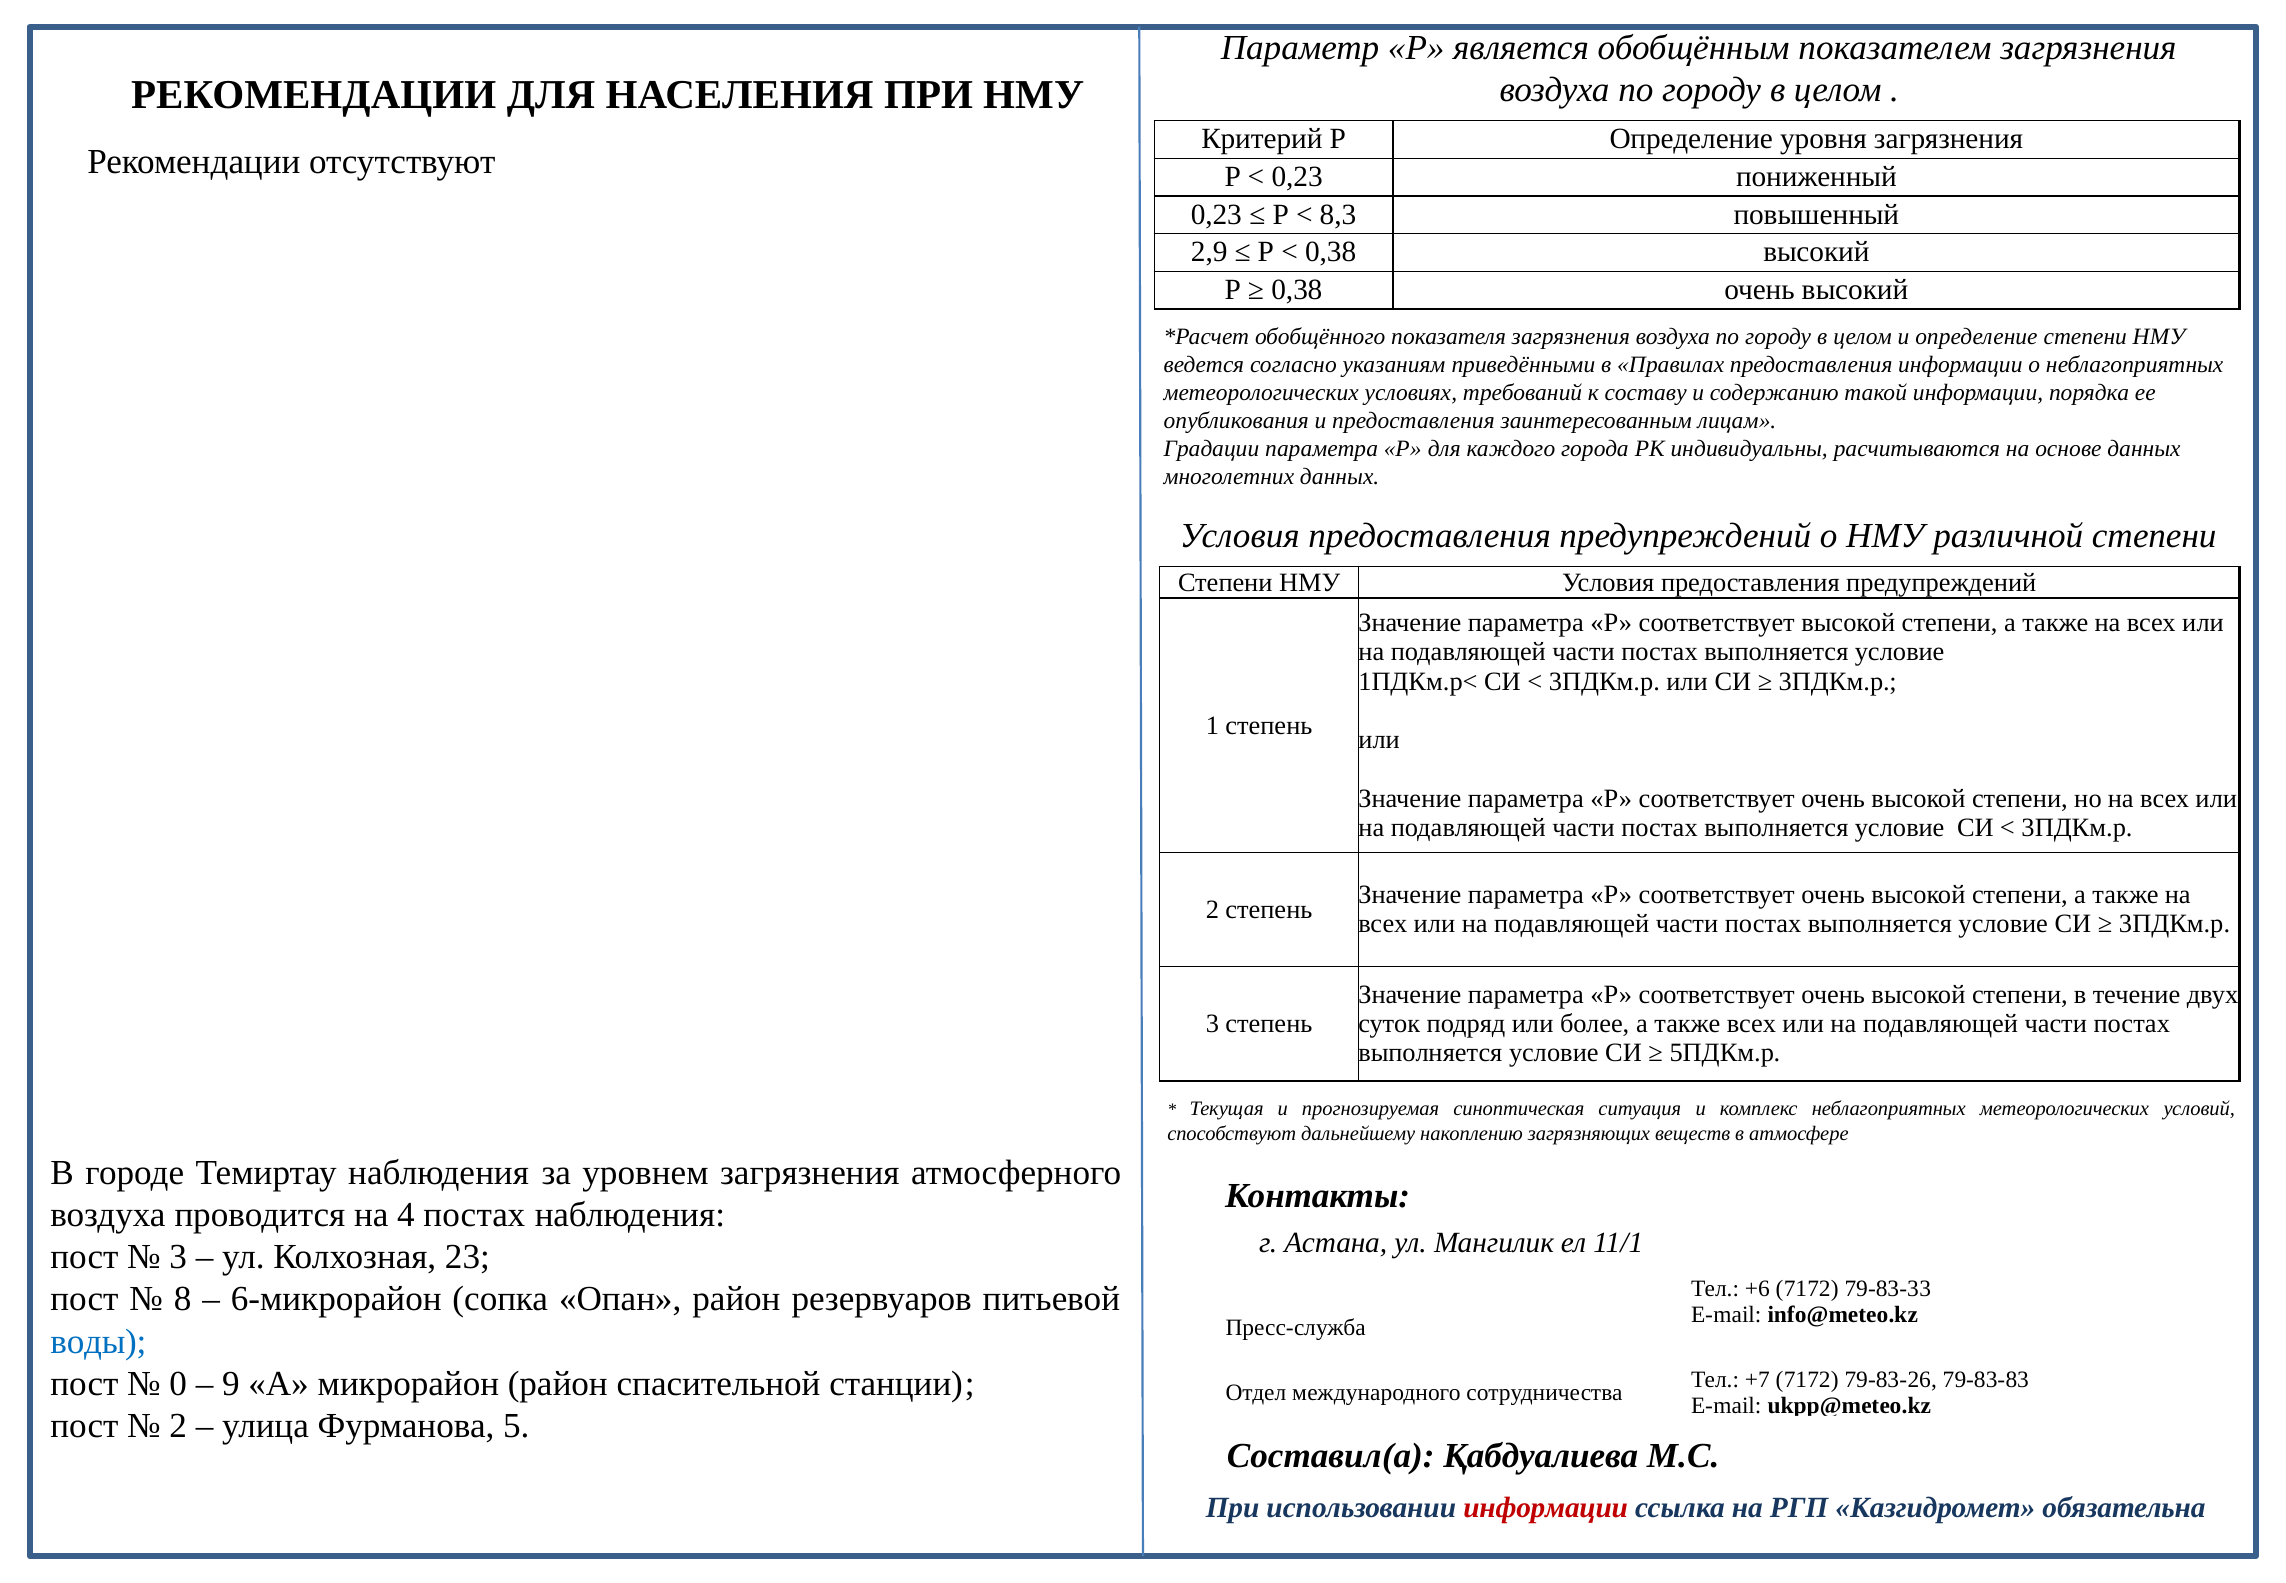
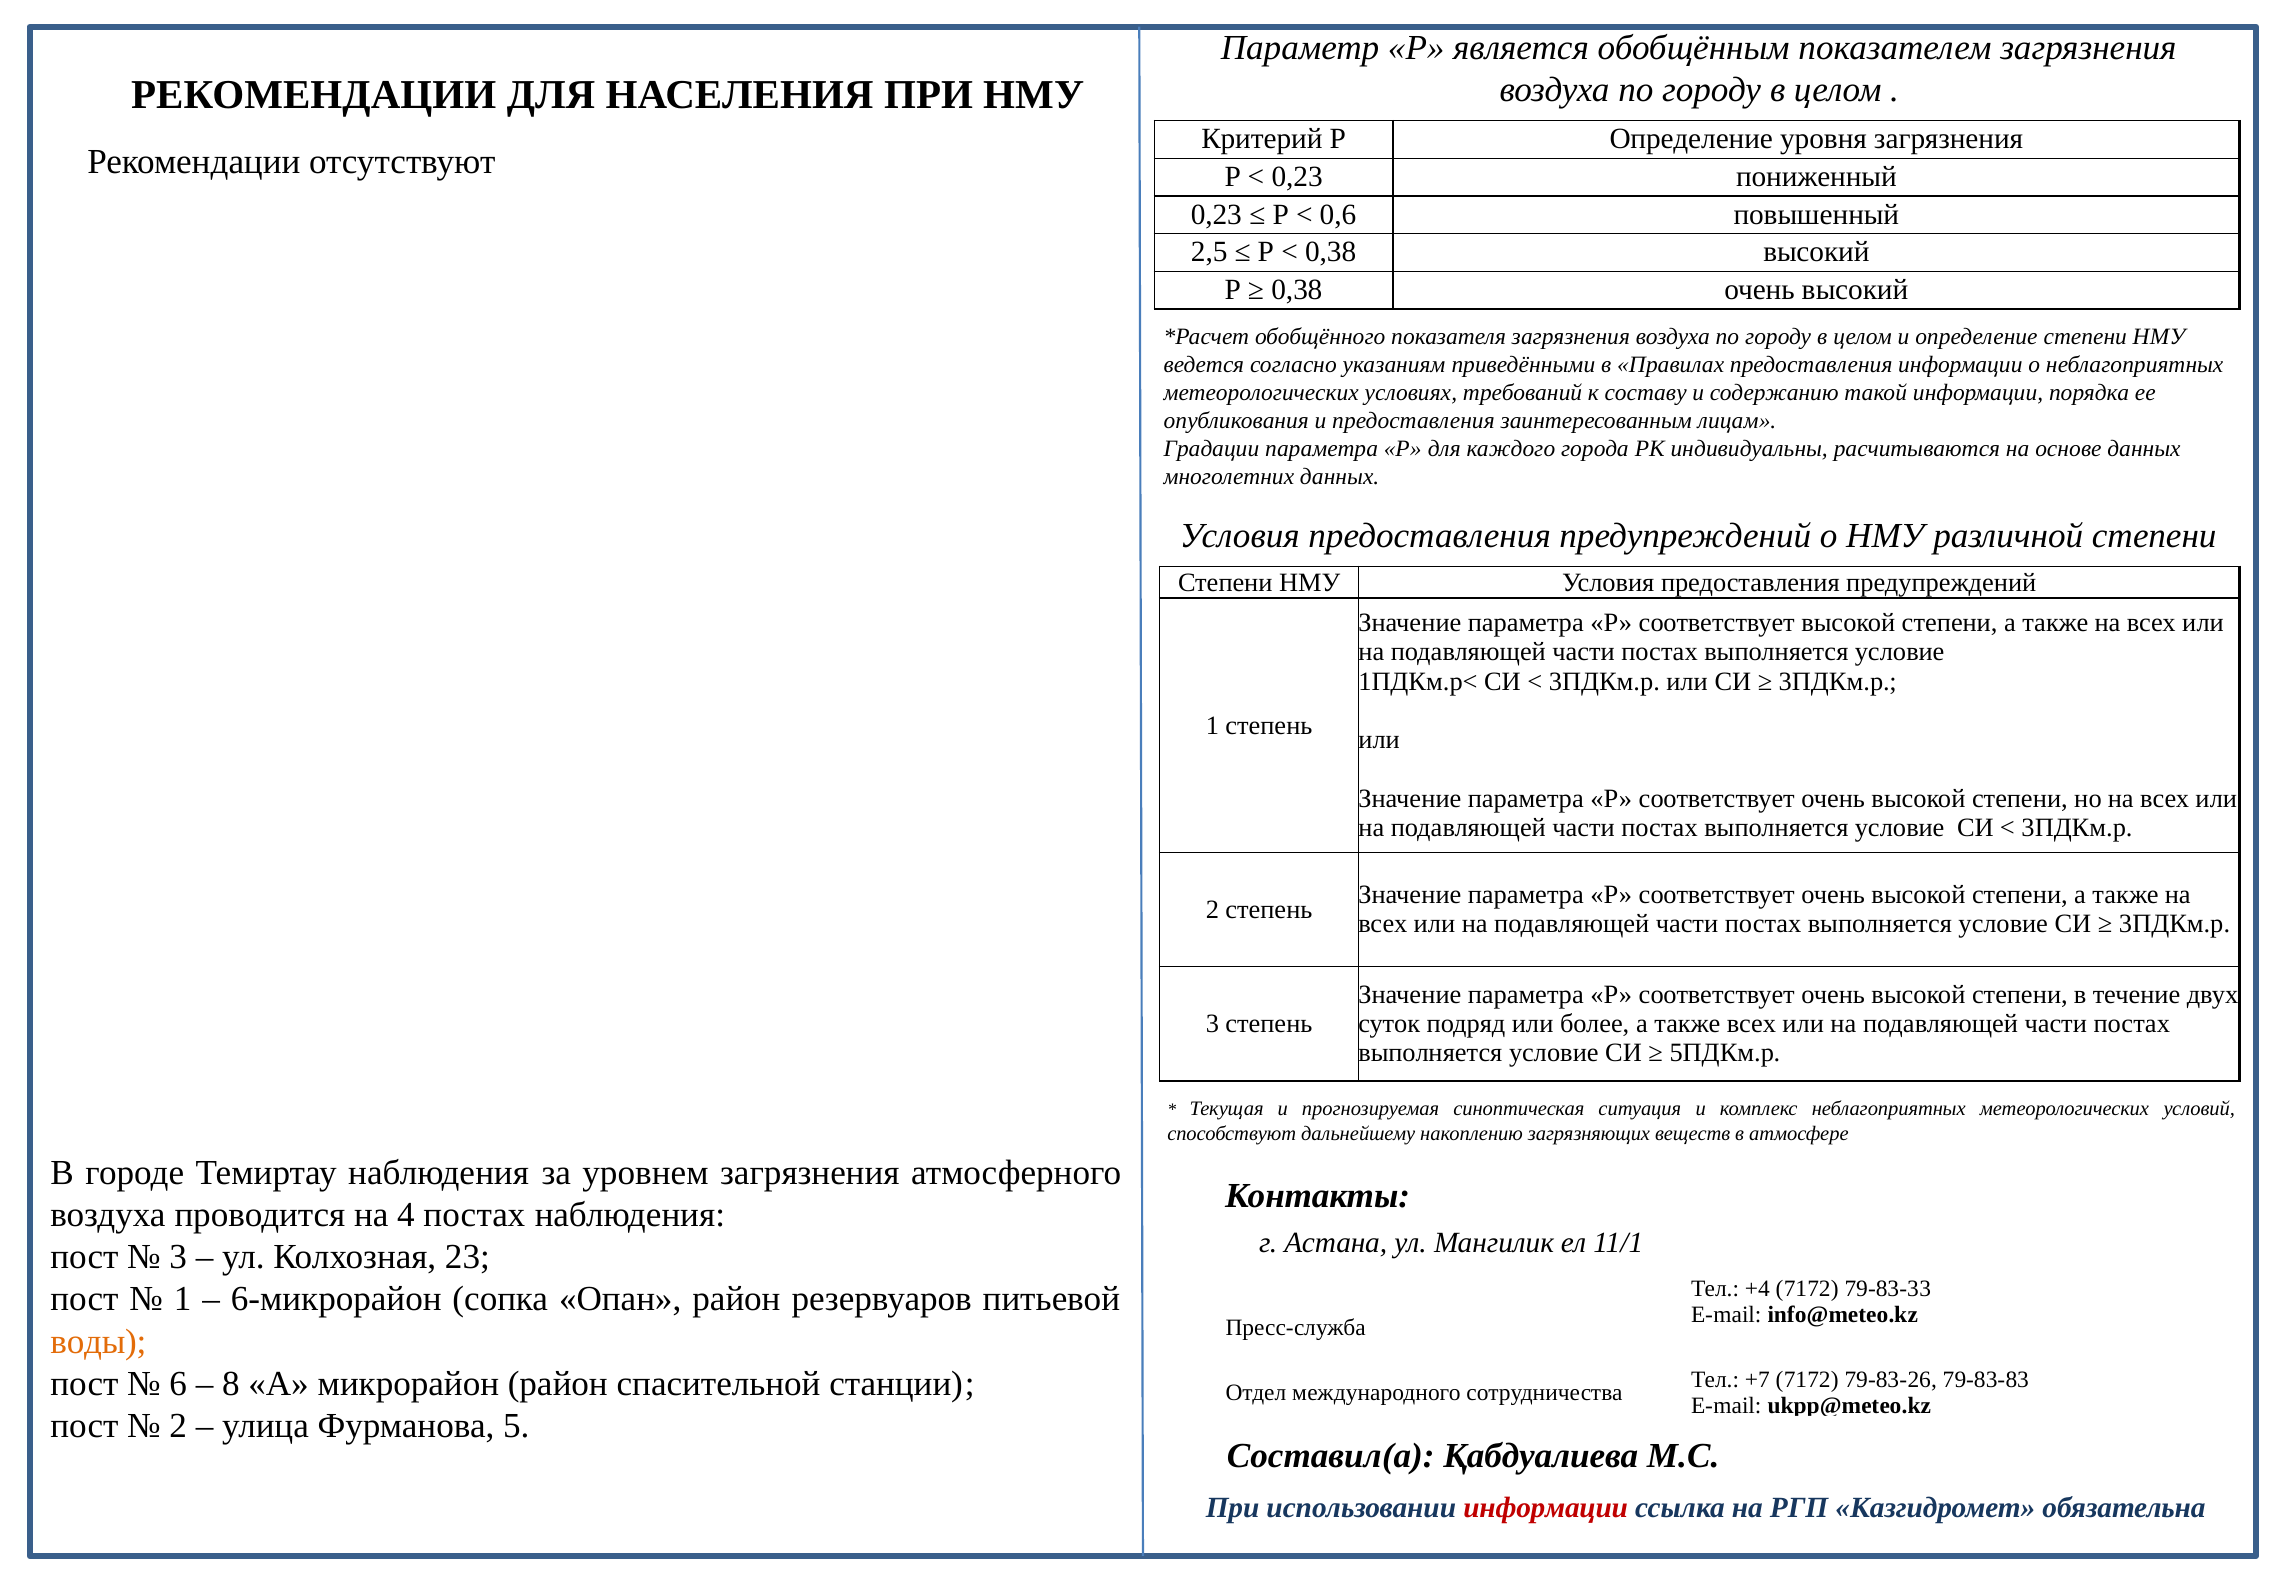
8,3: 8,3 -> 0,6 (1338, 214)
2,9: 2,9 -> 2,5 (1209, 252)
+6: +6 -> +4 (1757, 1288)
8: 8 -> 1 (183, 1299)
воды colour: blue -> orange (98, 1341)
0: 0 -> 6 (178, 1383)
9: 9 -> 8 (231, 1383)
